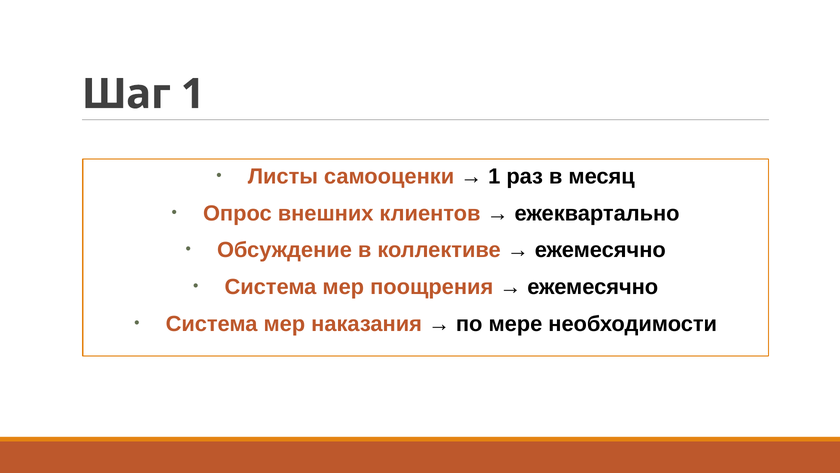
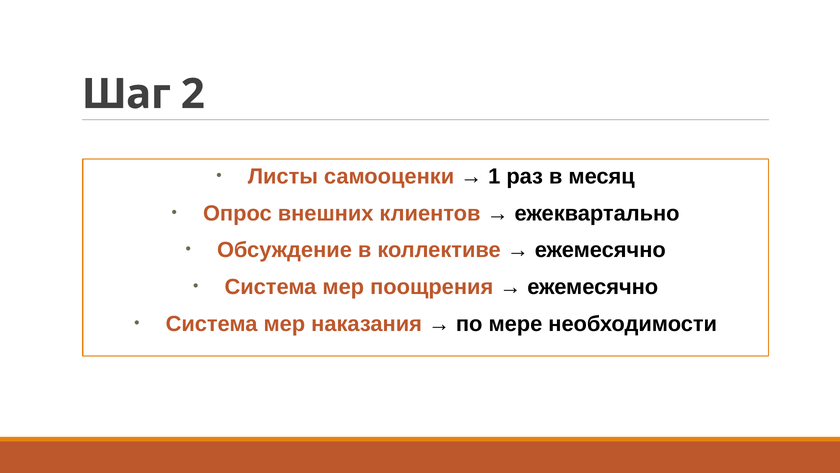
Шаг 1: 1 -> 2 (193, 94)
